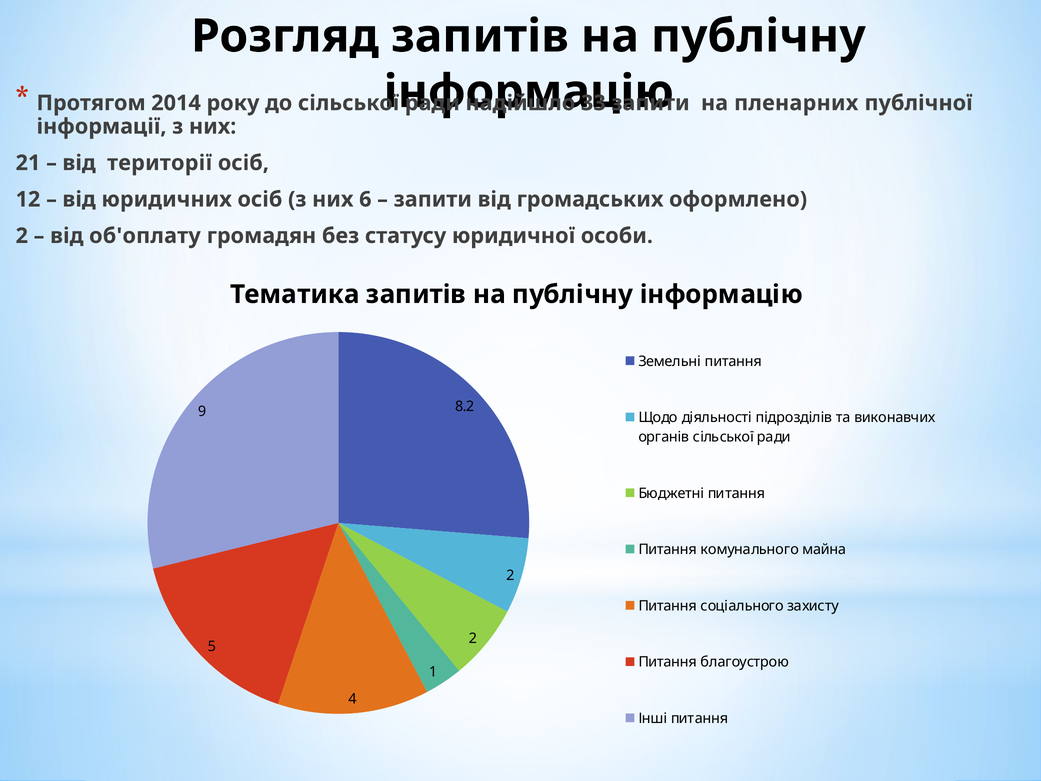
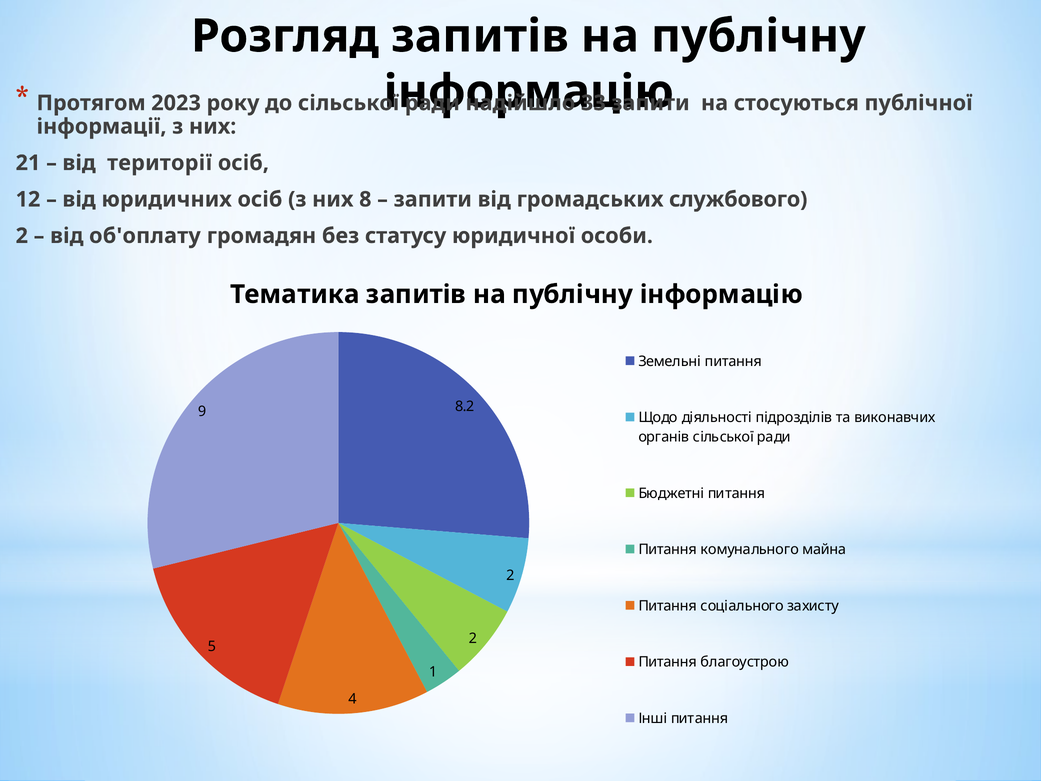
2014: 2014 -> 2023 (176, 103)
пленарних: пленарних -> стосуються (796, 103)
6: 6 -> 8 (365, 199)
оформлено: оформлено -> службового (738, 199)
